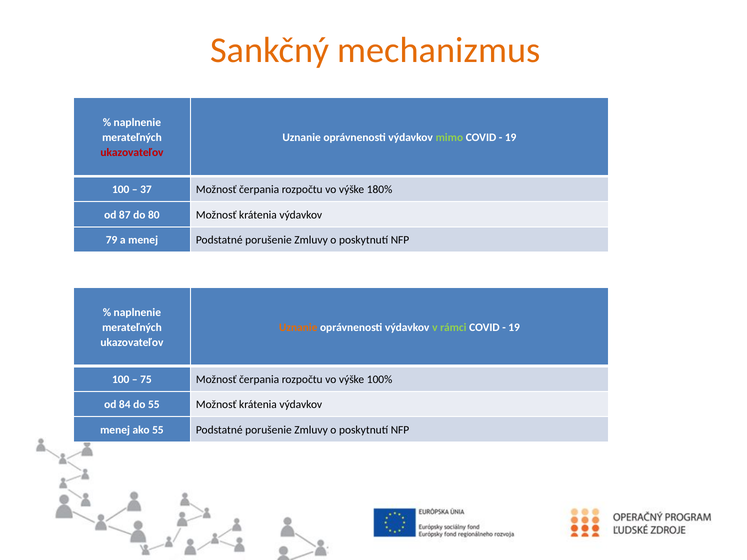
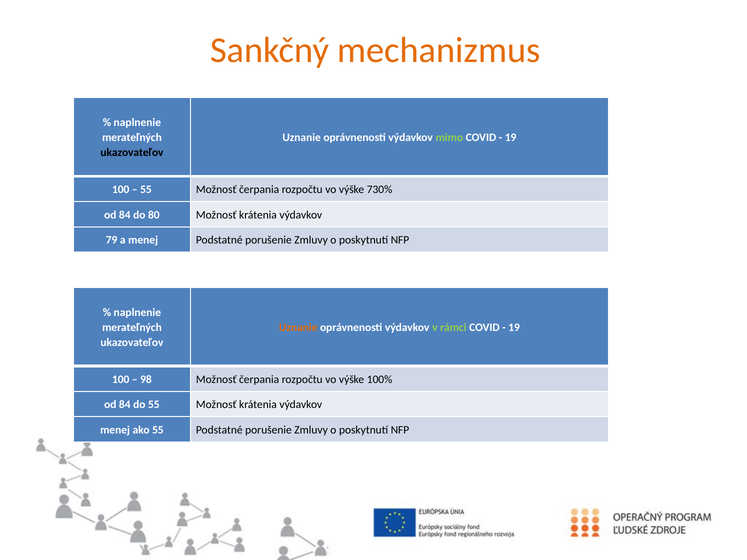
ukazovateľov colour: red -> black (132, 153)
37: 37 -> 55 (146, 190)
180%: 180% -> 730% (380, 190)
87: 87 -> 84 (125, 215)
75: 75 -> 98 (146, 379)
